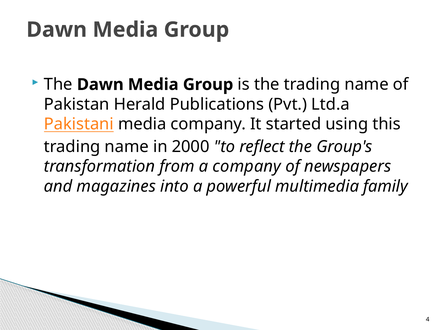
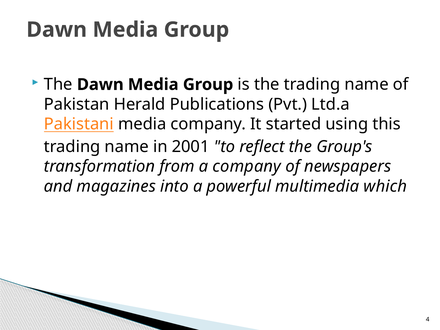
2000: 2000 -> 2001 (191, 147)
family: family -> which (385, 186)
